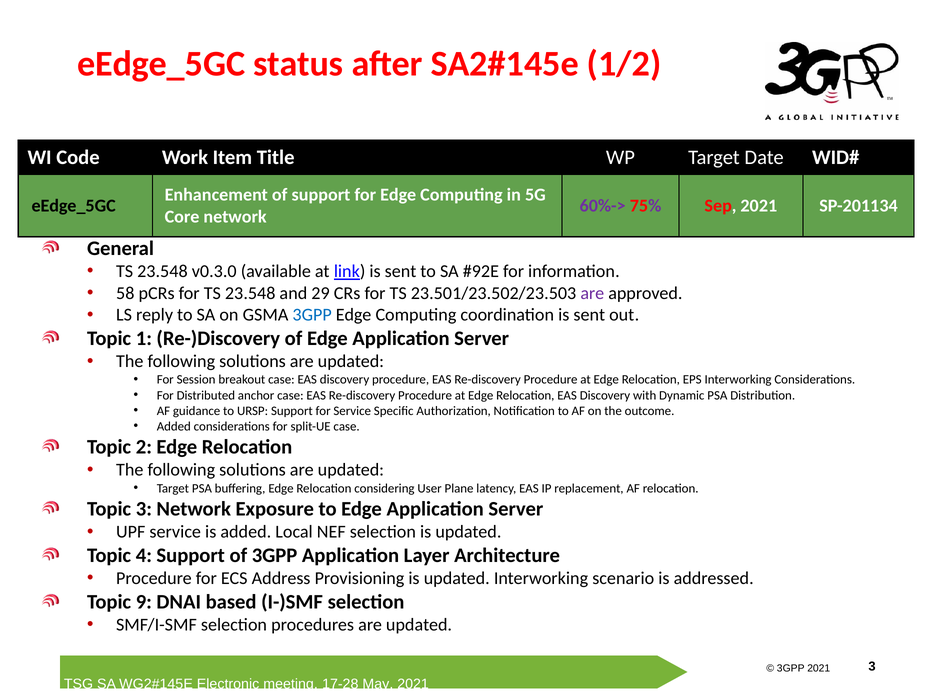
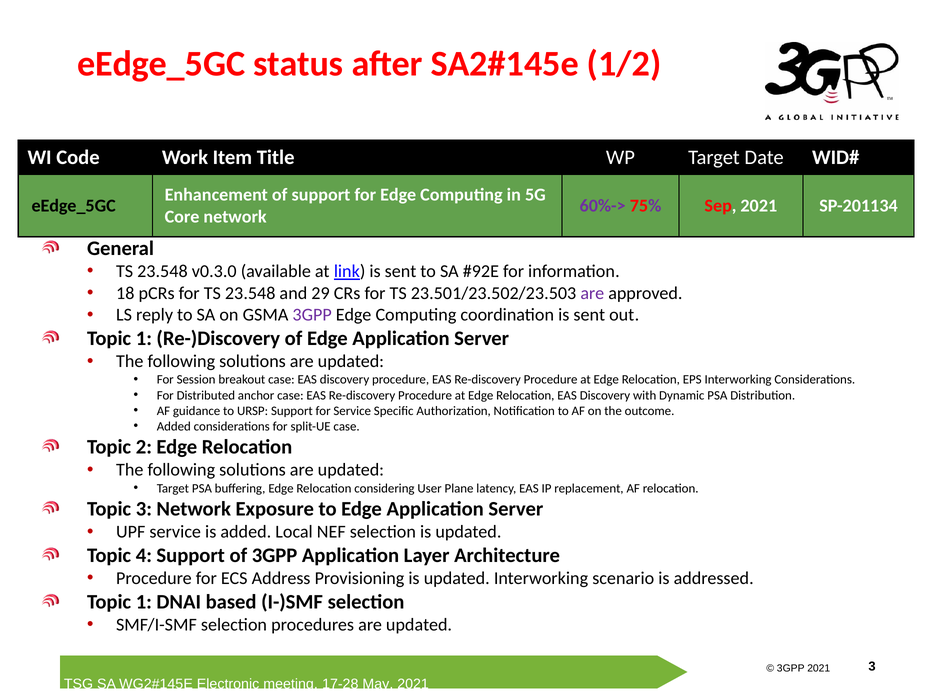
58: 58 -> 18 (125, 294)
3GPP colour: blue -> purple (312, 315)
9: 9 -> 1 (144, 602)
